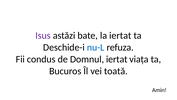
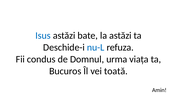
Isus colour: purple -> blue (43, 35)
la iertat: iertat -> astăzi (120, 35)
Domnul iertat: iertat -> urma (117, 59)
